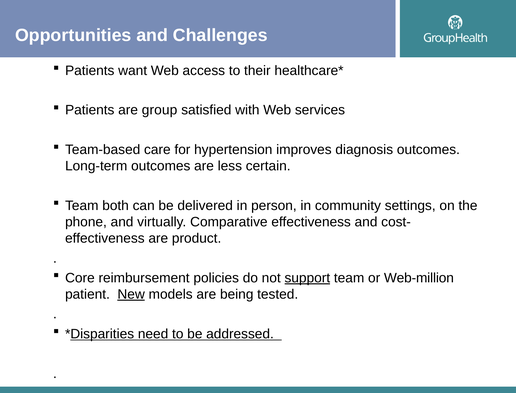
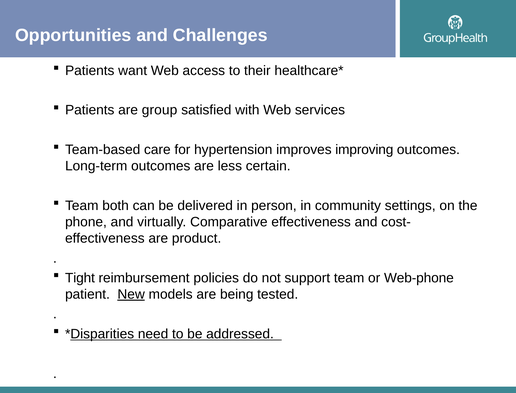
diagnosis: diagnosis -> improving (364, 150)
Core: Core -> Tight (80, 278)
support underline: present -> none (307, 278)
Web-million: Web-million -> Web-phone (419, 278)
